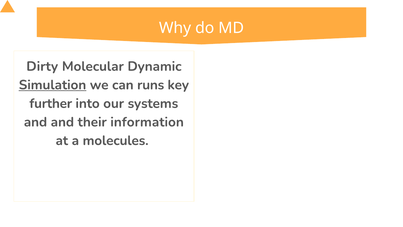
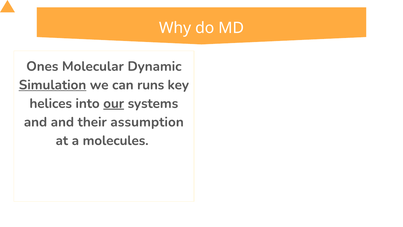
Dirty: Dirty -> Ones (42, 66)
further: further -> helices (51, 103)
our underline: none -> present (114, 103)
information: information -> assumption (147, 122)
